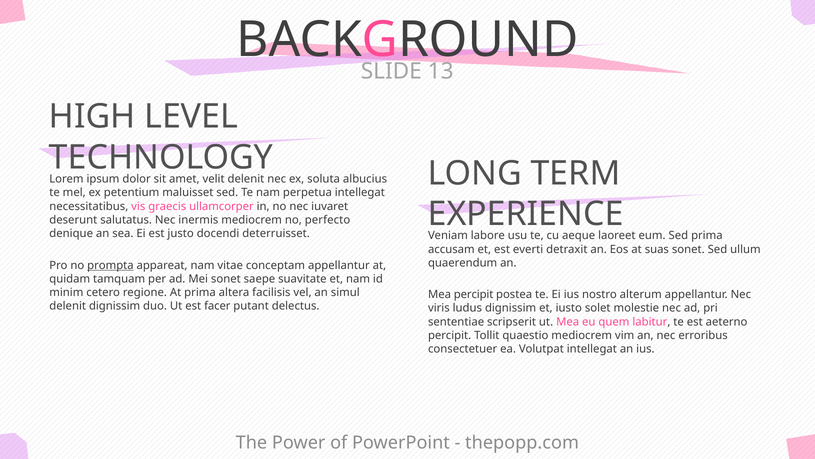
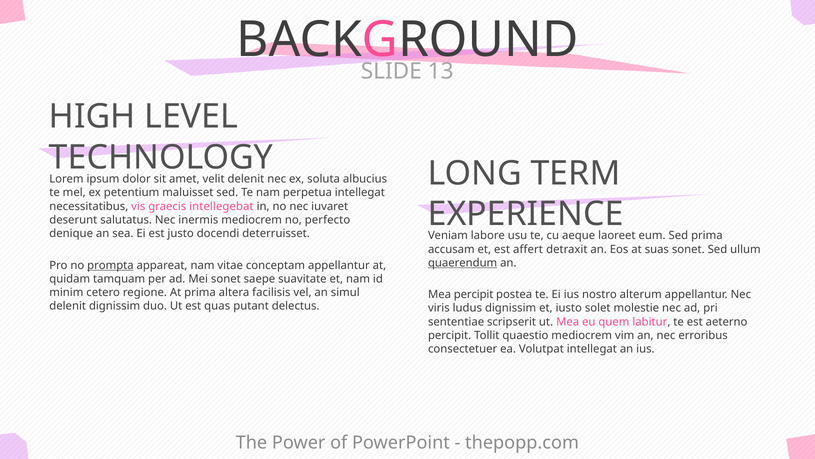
ullamcorper: ullamcorper -> intellegebat (221, 206)
everti: everti -> affert (528, 249)
quaerendum underline: none -> present (463, 263)
facer: facer -> quas (217, 306)
